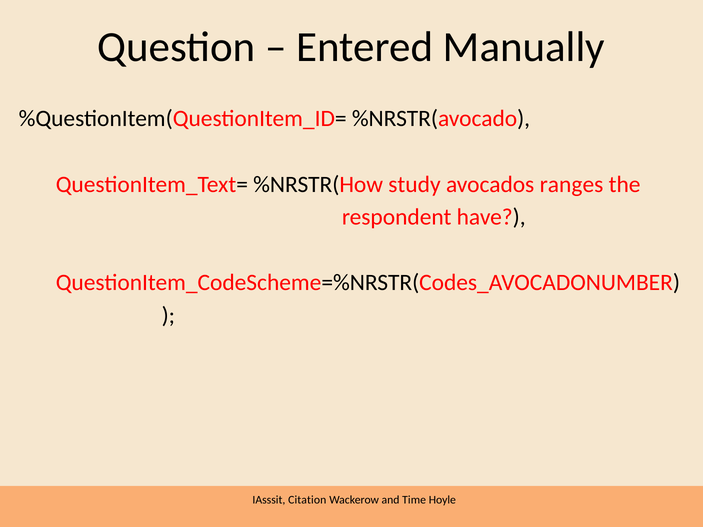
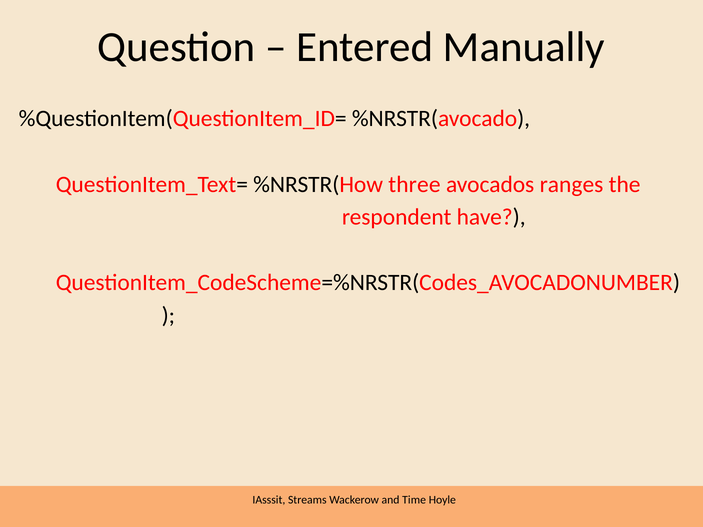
study: study -> three (414, 184)
Citation: Citation -> Streams (307, 500)
